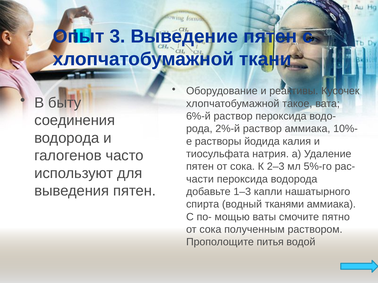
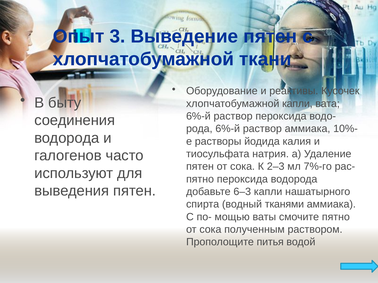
хлопчатобумажной такое: такое -> капли (297, 104)
рода 2%-й: 2%-й -> 6%-й (228, 129)
5%-го: 5%-го -> 7%-го (318, 167)
части: части -> пятно (200, 179)
1–3: 1–3 -> 6–3 (242, 192)
